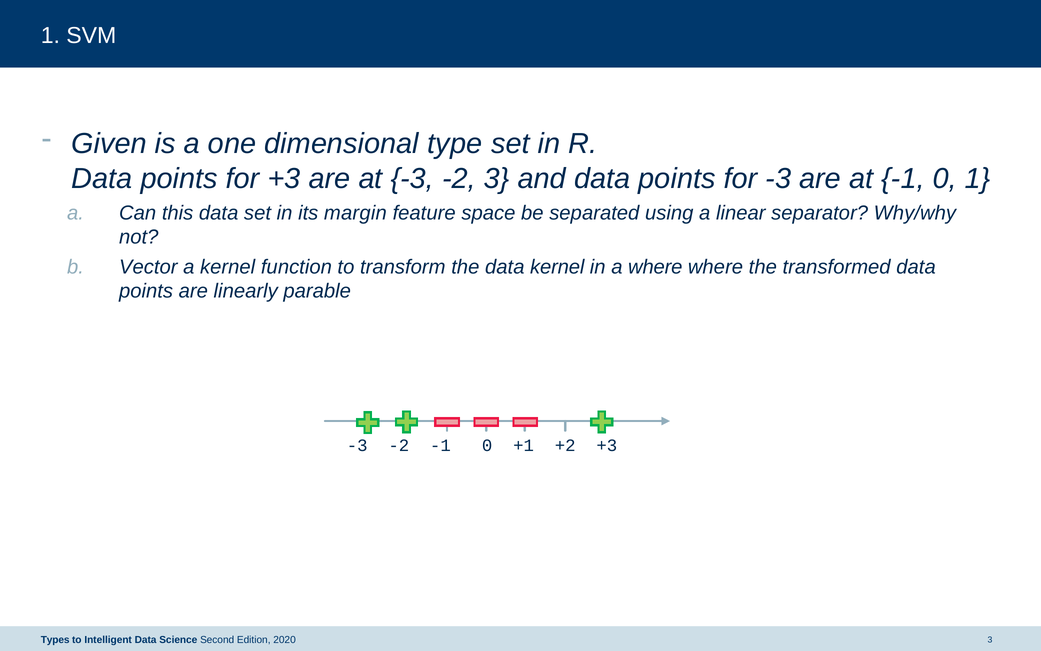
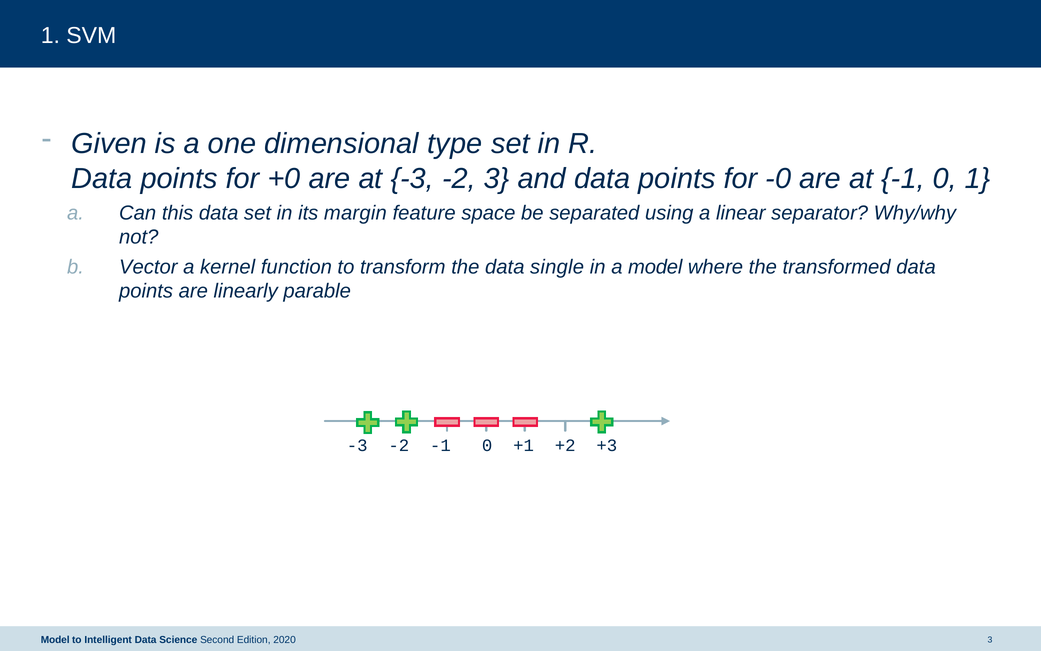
for +3: +3 -> +0 (284, 178)
for -3: -3 -> -0 (778, 178)
data kernel: kernel -> single (557, 267)
a where: where -> model (655, 267)
Types: Types -> Model (55, 639)
